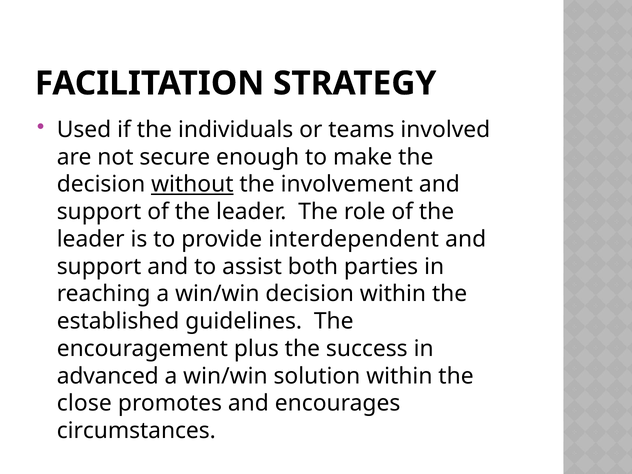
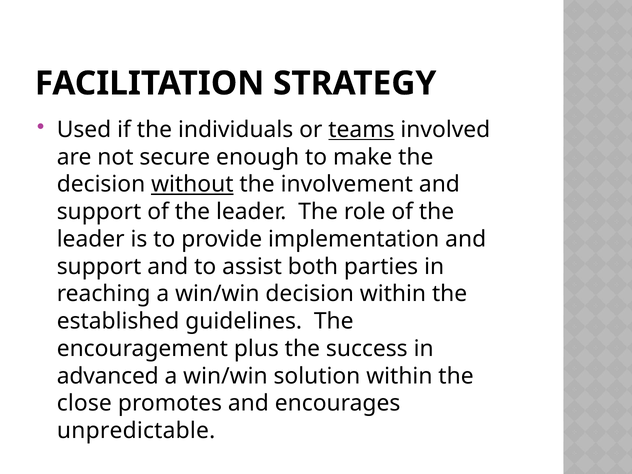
teams underline: none -> present (361, 130)
interdependent: interdependent -> implementation (354, 239)
circumstances: circumstances -> unpredictable (136, 431)
